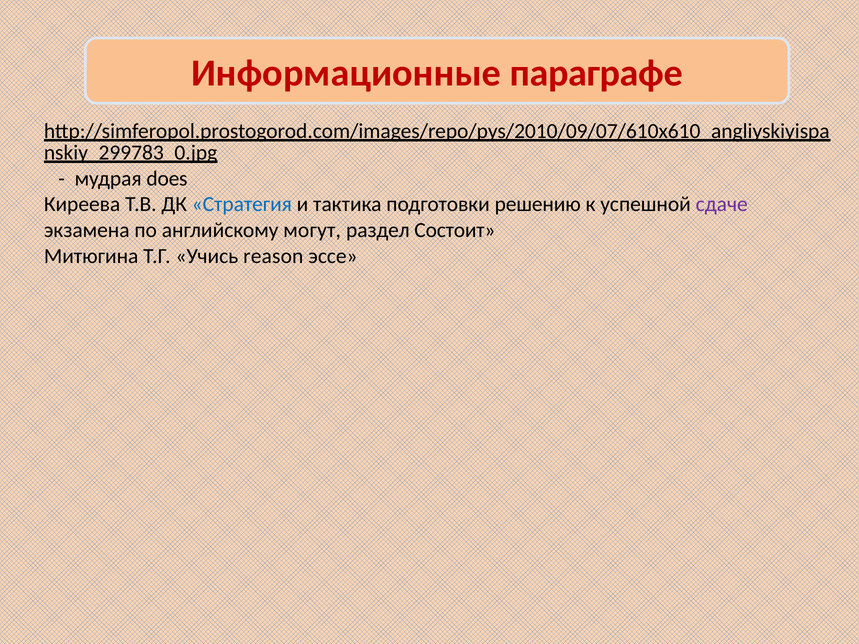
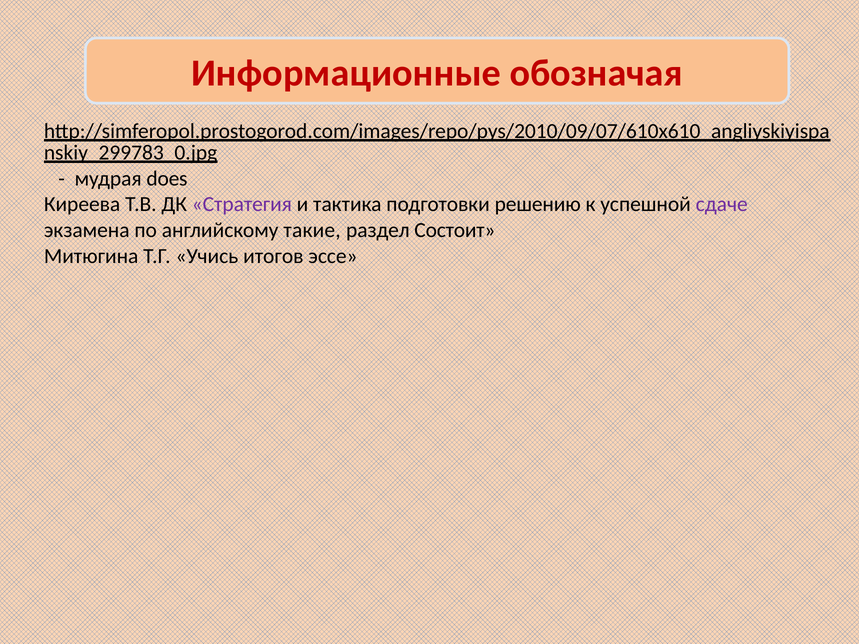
параграфе: параграфе -> обозначая (596, 73)
Стратегия colour: blue -> purple (242, 204)
могут: могут -> такие (312, 230)
reason: reason -> итогов (273, 256)
